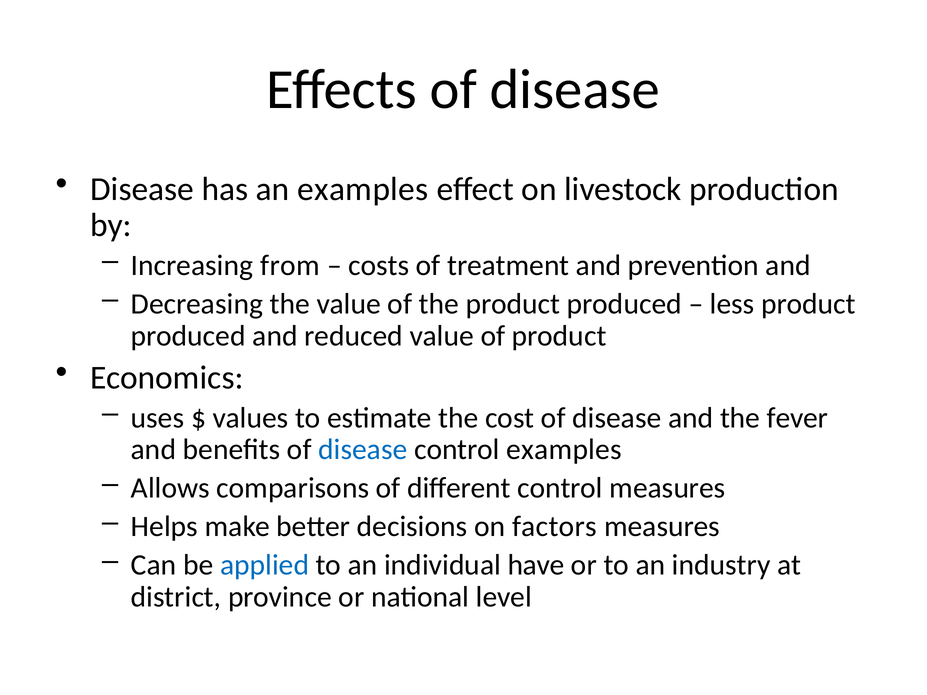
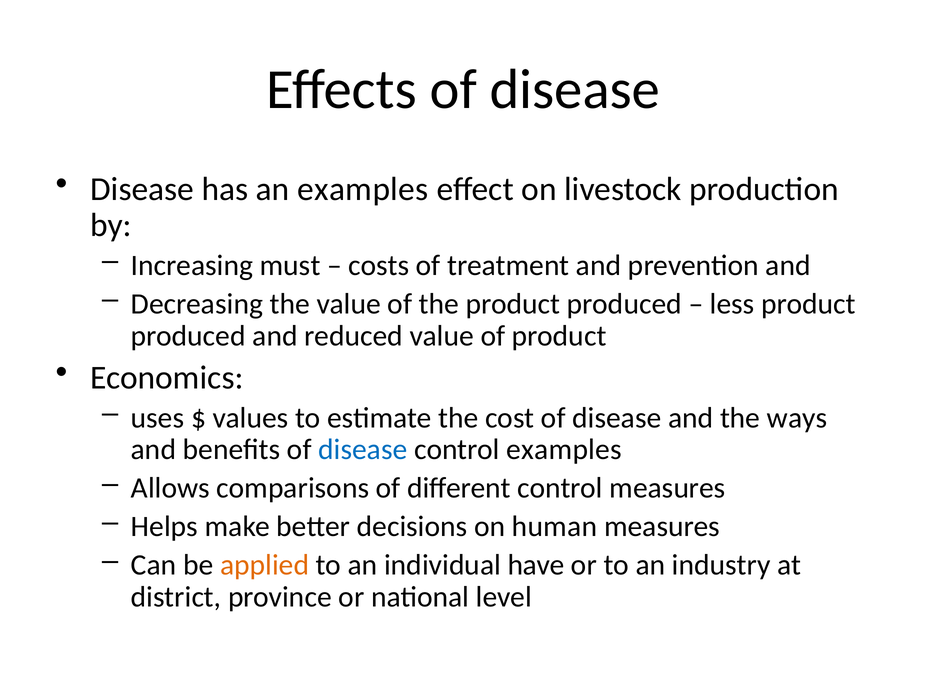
from: from -> must (290, 265)
fever: fever -> ways (797, 418)
factors: factors -> human (555, 527)
applied colour: blue -> orange (265, 565)
